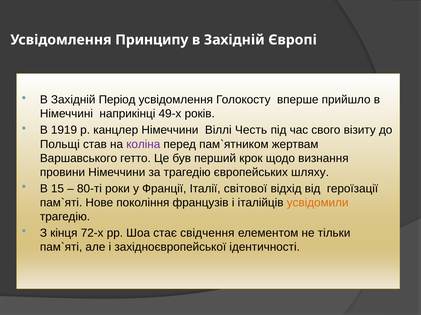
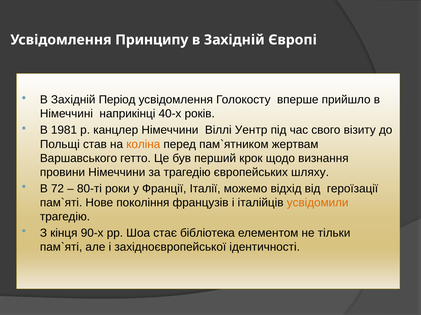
49-х: 49-х -> 40-х (170, 114)
1919: 1919 -> 1981 (64, 130)
Честь: Честь -> Уентр (251, 130)
коліна colour: purple -> orange (143, 144)
15: 15 -> 72 (57, 189)
світової: світової -> можемо (246, 189)
72-х: 72-х -> 90-х (92, 234)
свідчення: свідчення -> бібліотека (207, 234)
